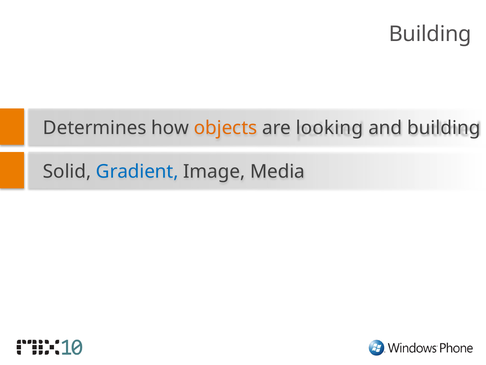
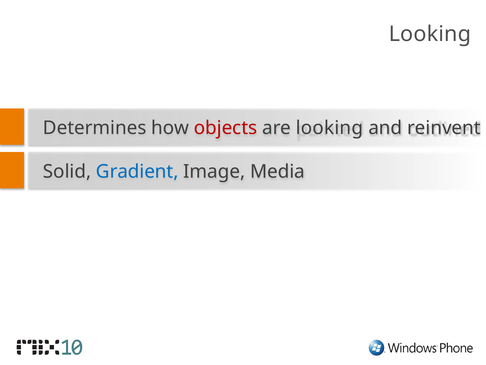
Building: Building -> Looking (430, 34)
objects colour: orange -> red (226, 128)
and building: building -> reinvent (444, 128)
